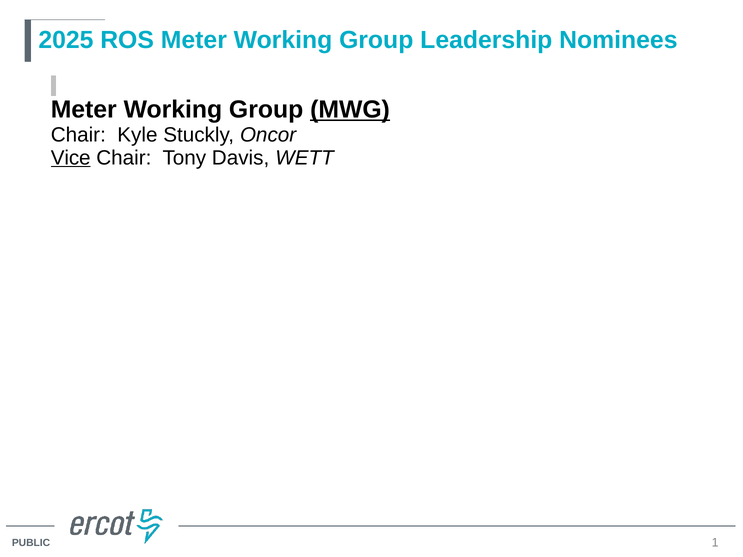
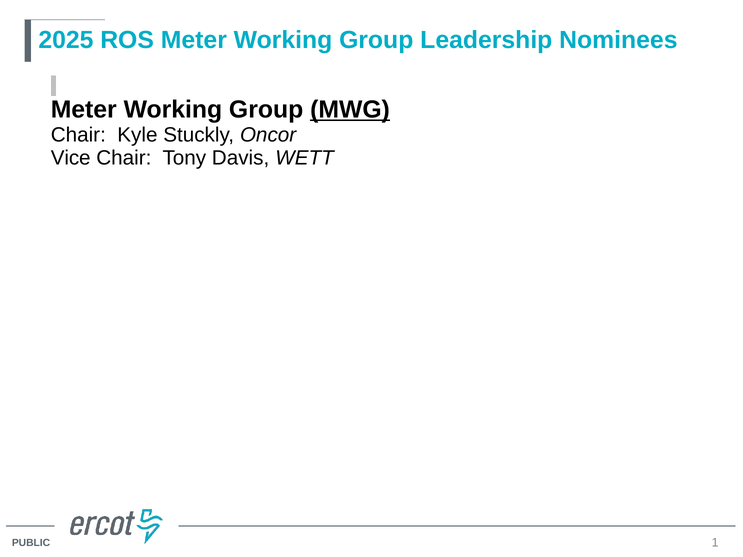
Vice underline: present -> none (71, 158)
